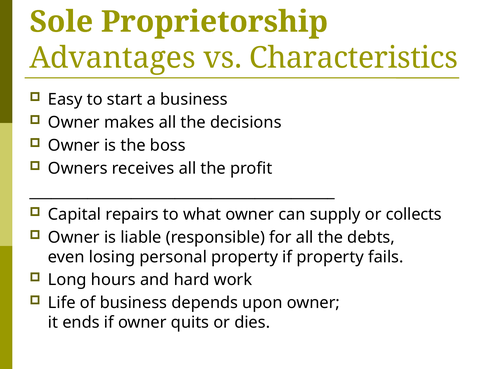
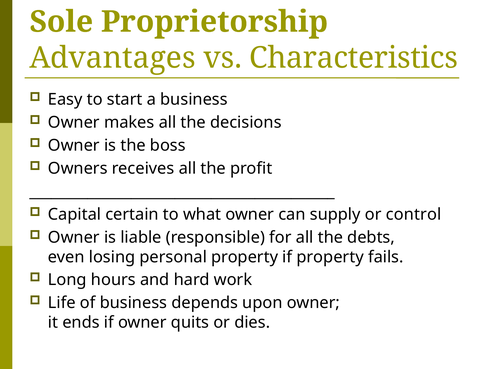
repairs: repairs -> certain (132, 214)
collects: collects -> control (414, 214)
